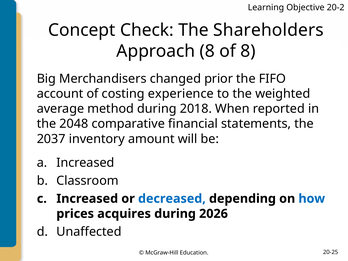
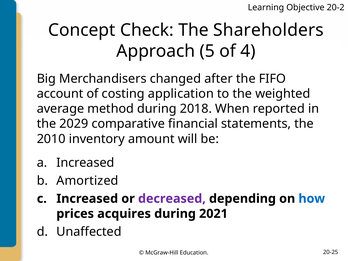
Approach 8: 8 -> 5 (207, 51)
of 8: 8 -> 4 (248, 51)
prior: prior -> after (219, 79)
experience: experience -> application (181, 94)
2048: 2048 -> 2029 (74, 124)
2037: 2037 -> 2010 (51, 139)
Classroom: Classroom -> Amortized (87, 181)
decreased colour: blue -> purple (172, 199)
2026: 2026 -> 2021 (213, 214)
